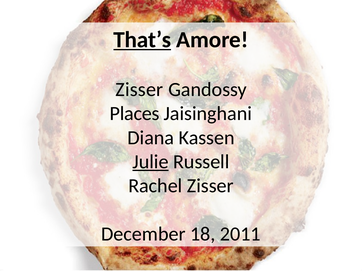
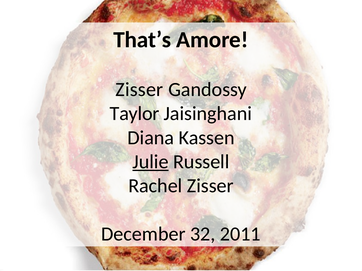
That’s underline: present -> none (142, 40)
Places: Places -> Taylor (135, 114)
18: 18 -> 32 (203, 234)
